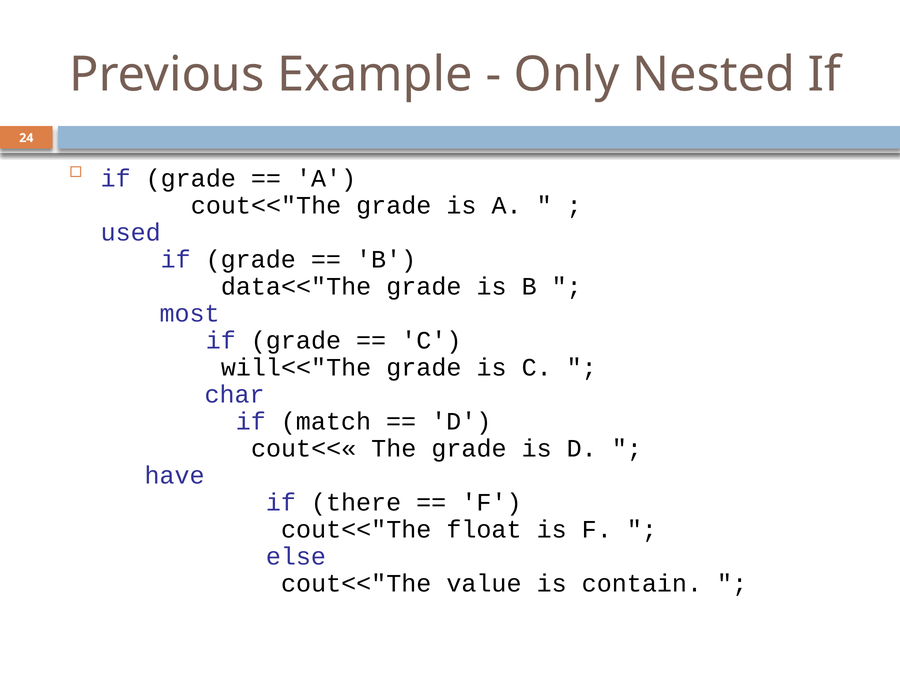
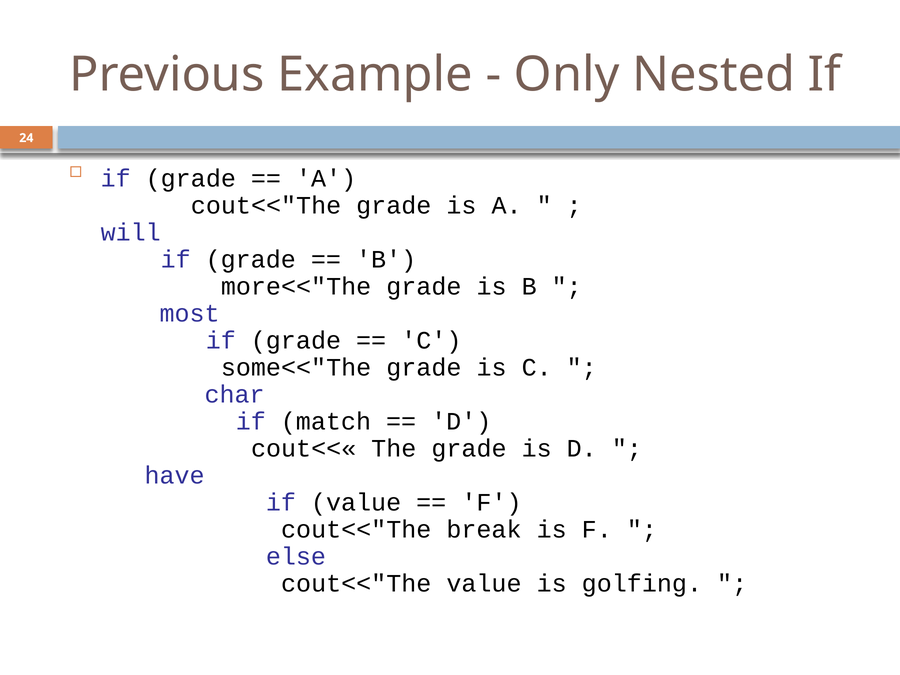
used: used -> will (131, 233)
data<<"The: data<<"The -> more<<"The (296, 287)
will<<"The: will<<"The -> some<<"The (296, 368)
if there: there -> value (356, 503)
float: float -> break (484, 530)
contain: contain -> golfing (642, 584)
